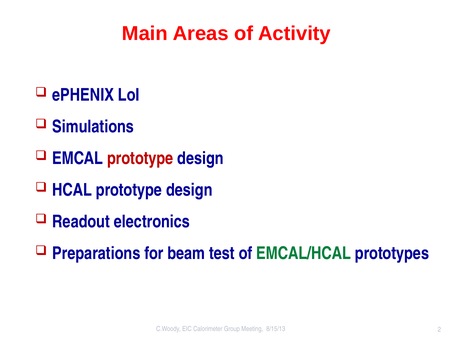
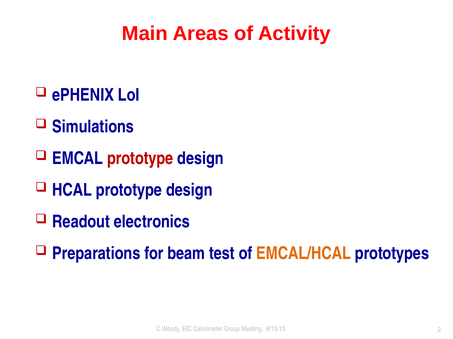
EMCAL/HCAL colour: green -> orange (304, 254)
